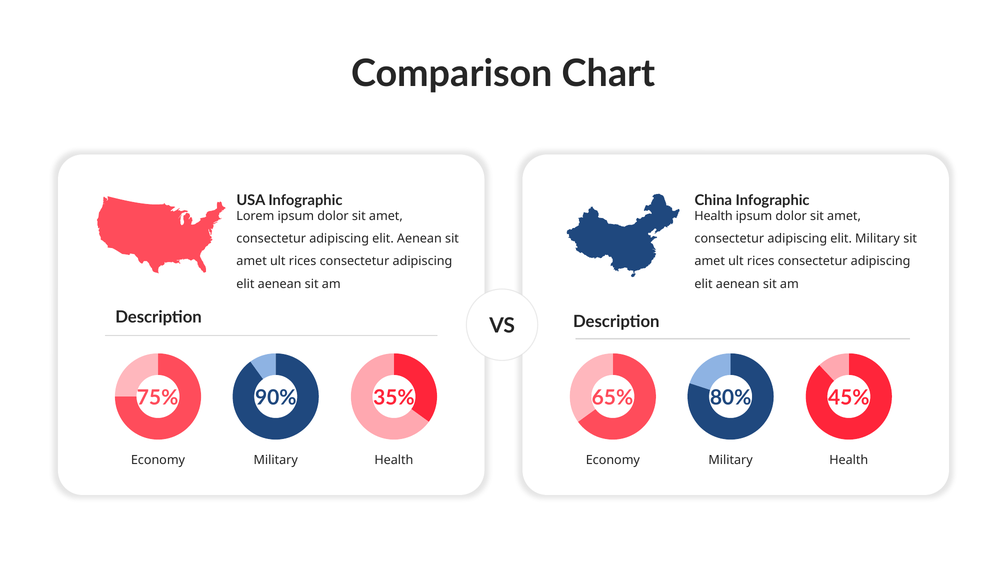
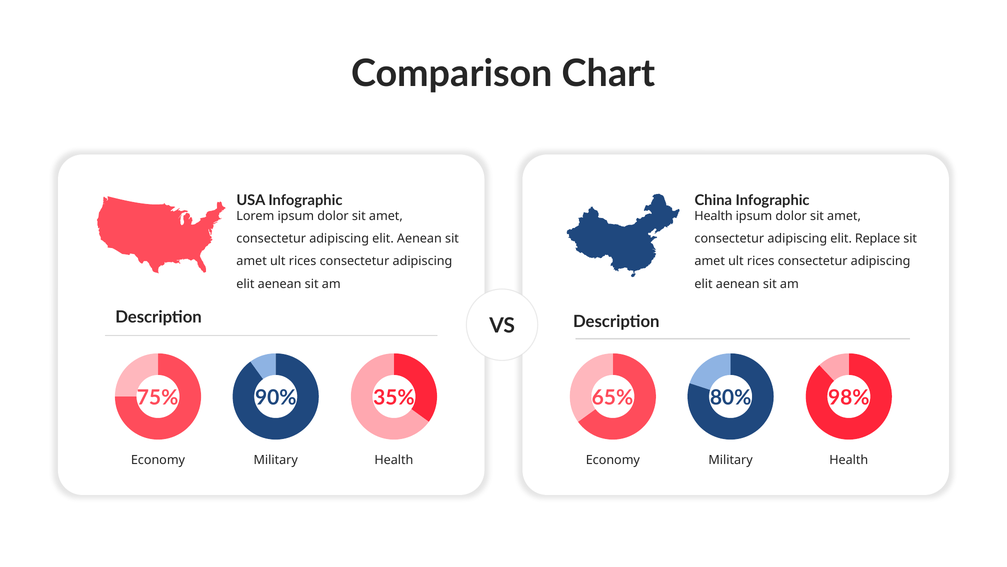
elit Military: Military -> Replace (878, 238)
45%: 45% -> 98% (849, 397)
